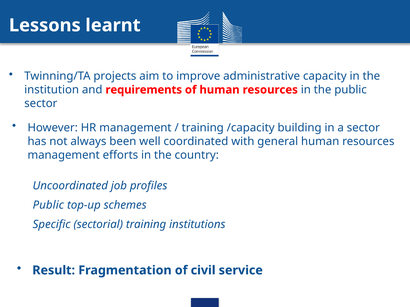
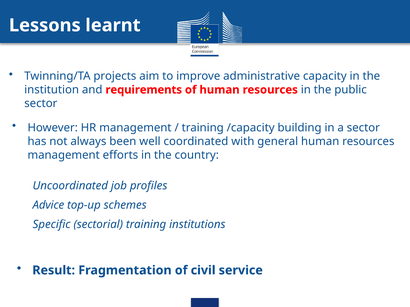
Public: Public -> Advice (48, 205)
